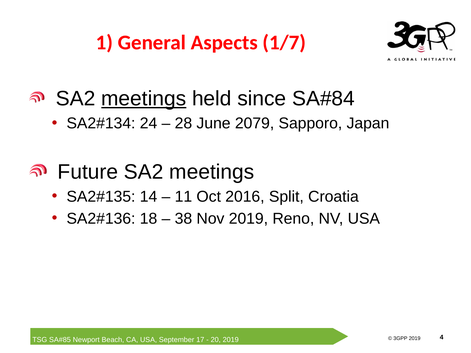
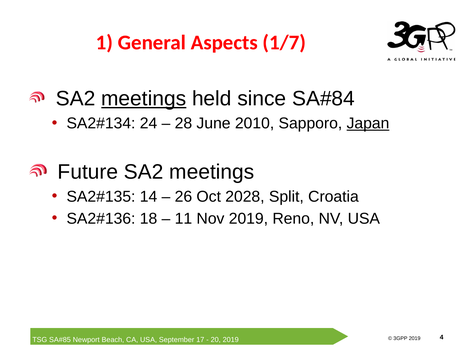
2079: 2079 -> 2010 (255, 124)
Japan underline: none -> present (368, 124)
11: 11 -> 26 (183, 197)
2016: 2016 -> 2028 (245, 197)
38: 38 -> 11 (183, 219)
